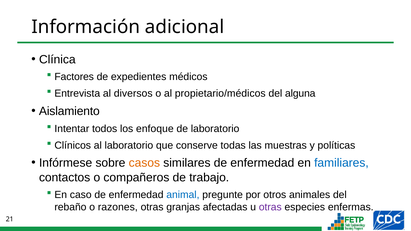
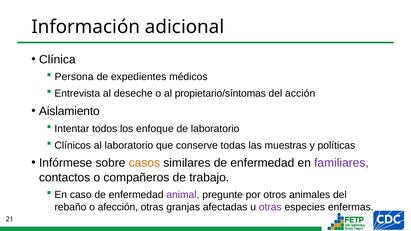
Factores: Factores -> Persona (74, 77)
diversos: diversos -> deseche (133, 94)
propietario/médicos: propietario/médicos -> propietario/síntomas (220, 94)
alguna: alguna -> acción (300, 94)
familiares colour: blue -> purple (341, 163)
animal colour: blue -> purple (183, 195)
razones: razones -> afección (118, 207)
